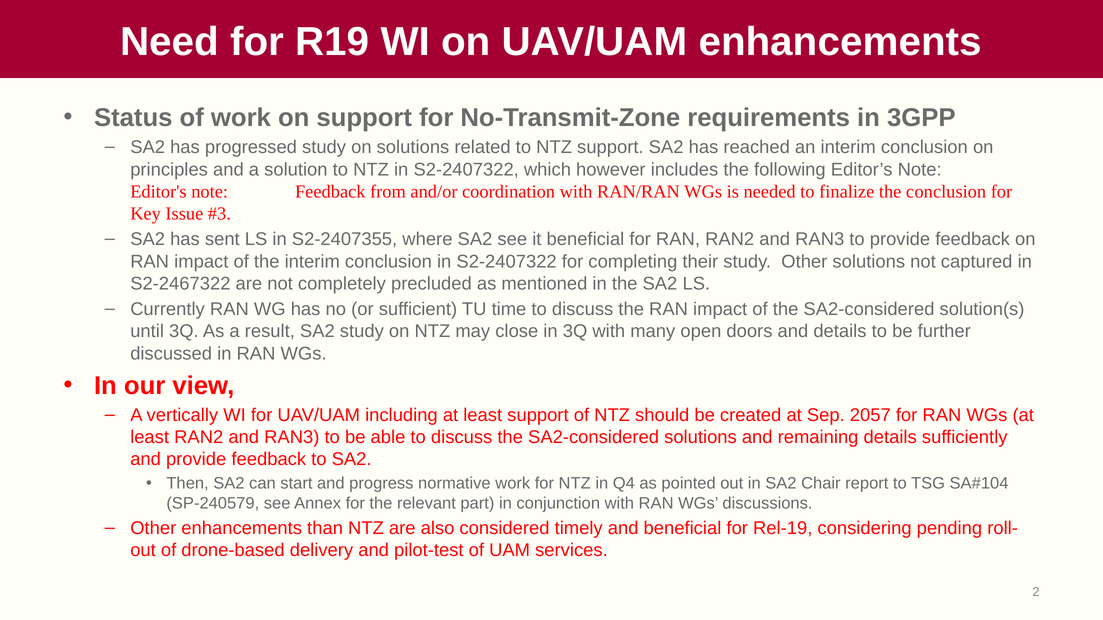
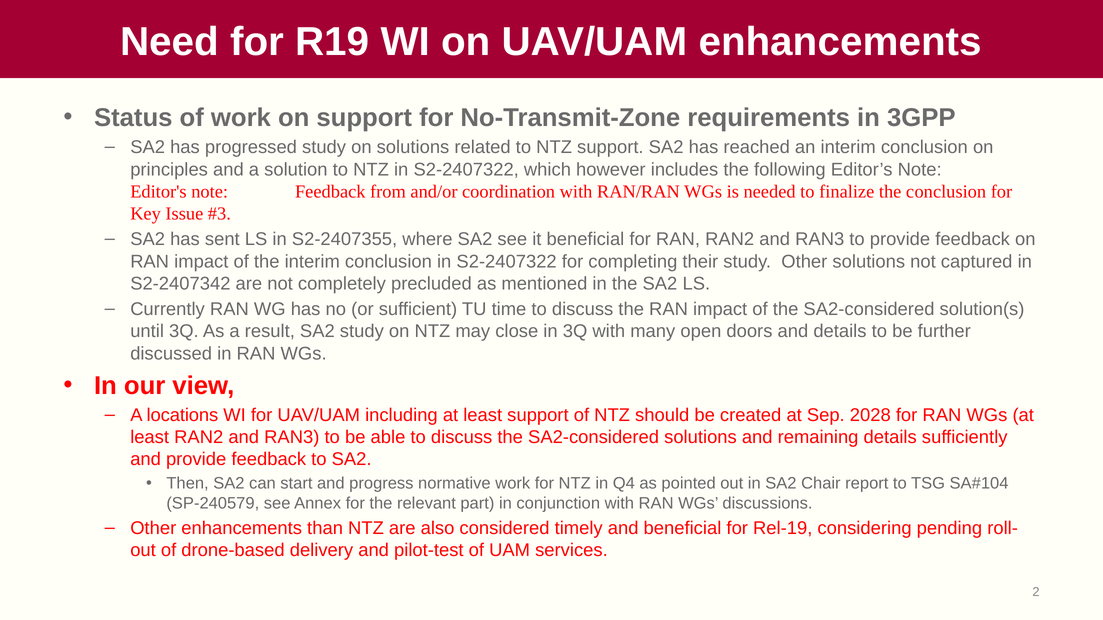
S2-2467322: S2-2467322 -> S2-2407342 (180, 284)
vertically: vertically -> locations (182, 415)
2057: 2057 -> 2028 (870, 415)
